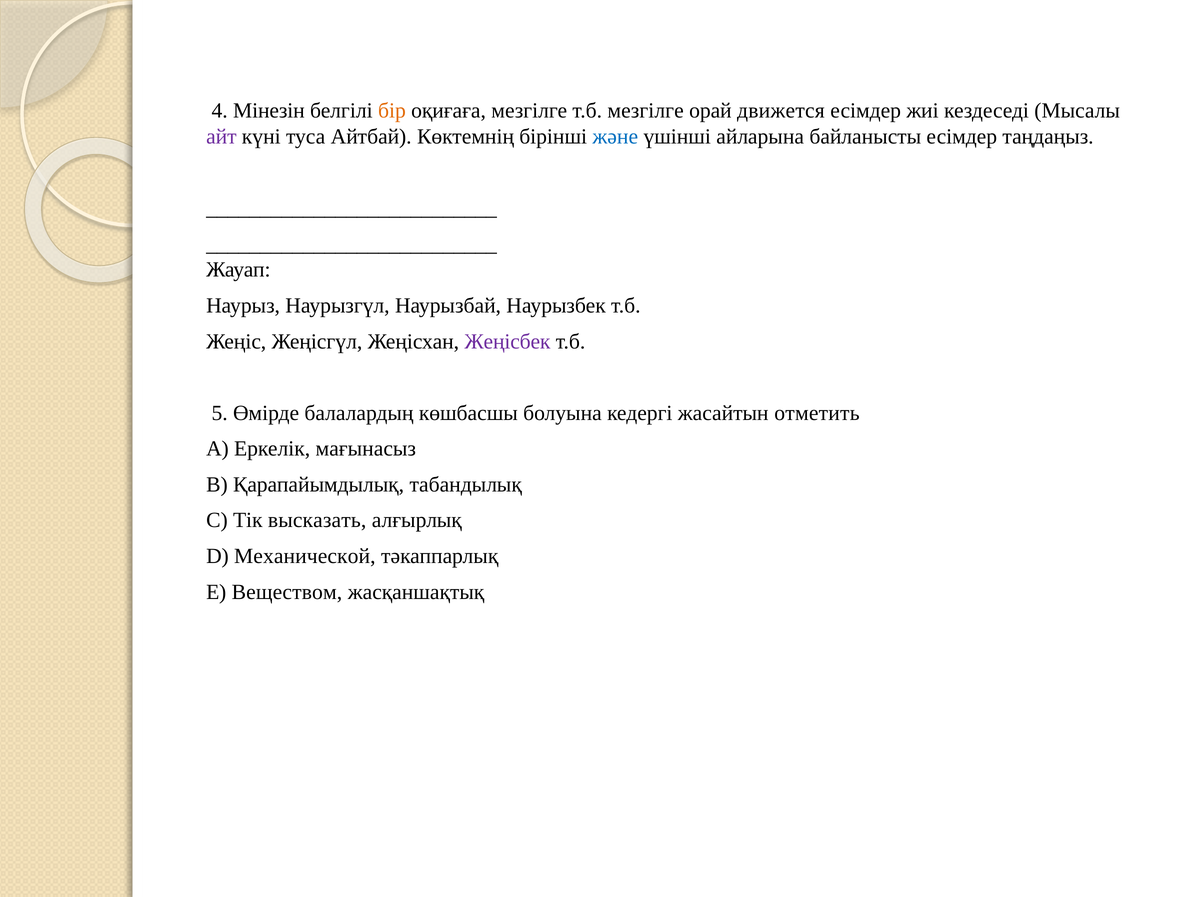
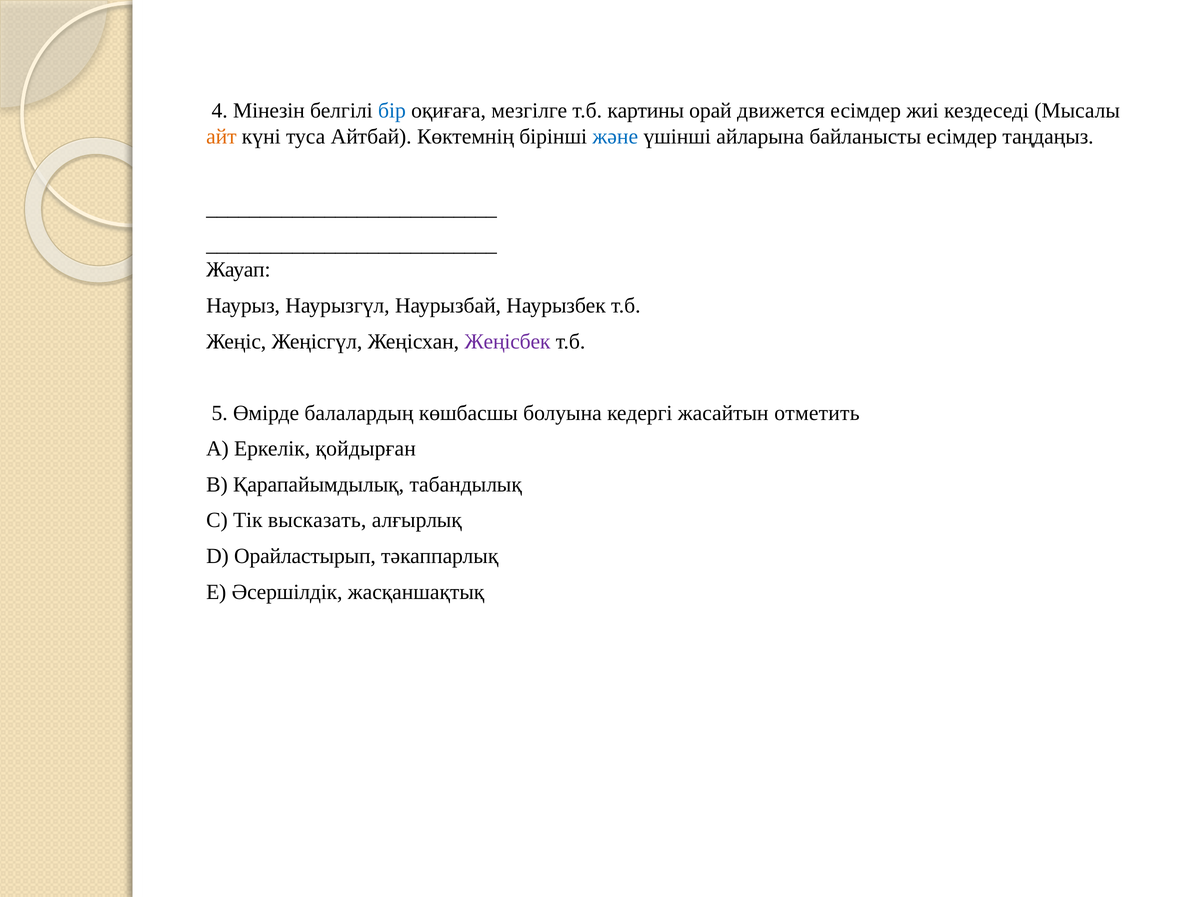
бір colour: orange -> blue (392, 111)
т.б мезгілге: мезгілге -> картины (646, 111)
айт colour: purple -> orange (221, 137)
мағынасыз: мағынасыз -> қойдырған (366, 449)
Механической: Механической -> Орайластырып (305, 556)
Веществом: Веществом -> Әсершілдік (287, 592)
